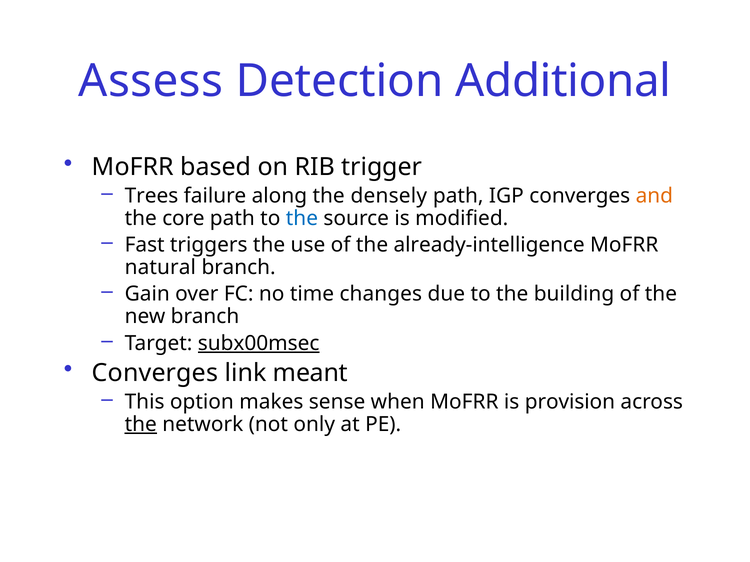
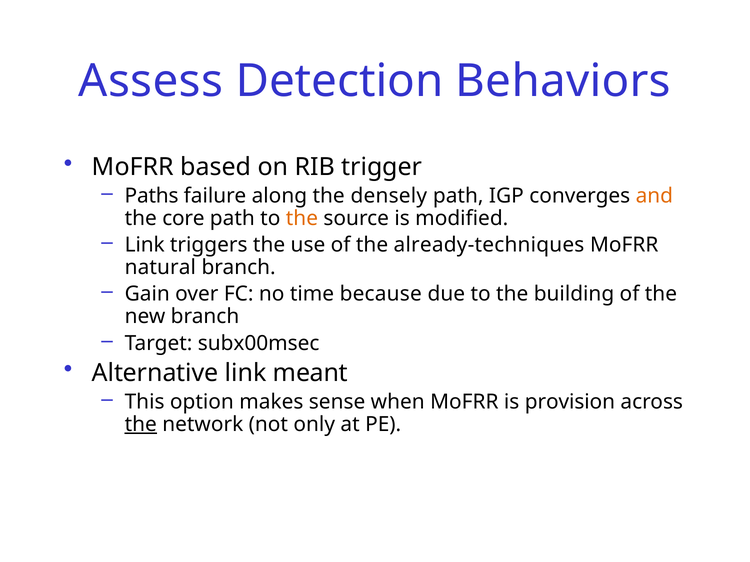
Additional: Additional -> Behaviors (563, 81)
Trees: Trees -> Paths (152, 196)
the colour: blue -> orange (302, 219)
Fast: Fast -> Link (145, 245)
already-intelligence: already-intelligence -> already-techniques (489, 245)
changes: changes -> because (381, 294)
subx00msec underline: present -> none (259, 344)
Converges: Converges -> Alternative (155, 373)
